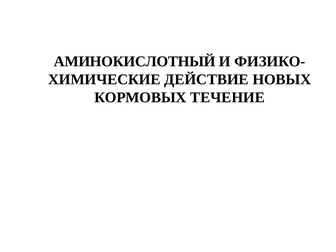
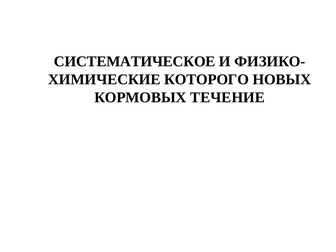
АМИНОКИСЛОТНЫЙ: АМИНОКИСЛОТНЫЙ -> СИСТЕМАТИЧЕСКОЕ (135, 62)
ДЕЙСТВИЕ: ДЕЙСТВИЕ -> КОТОРОГО (207, 79)
